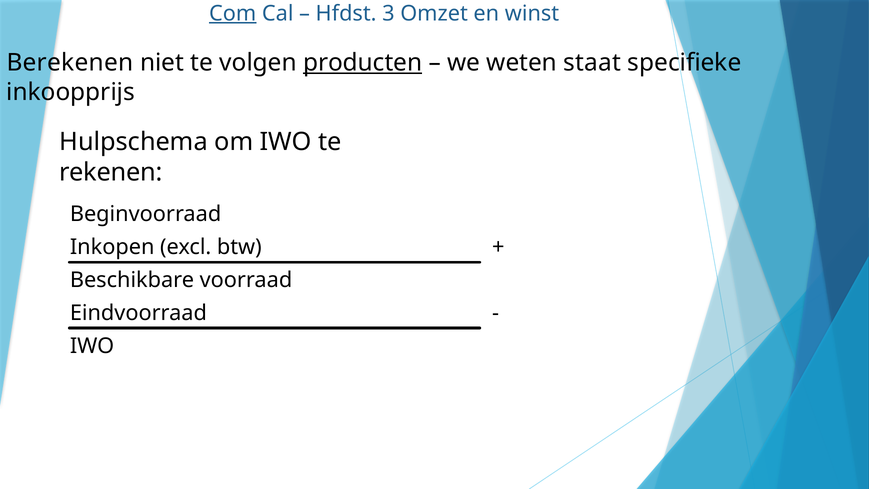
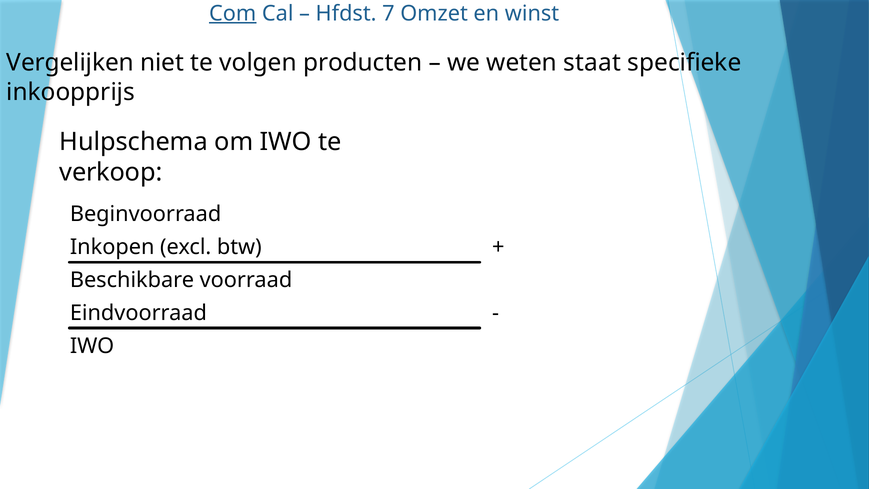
3: 3 -> 7 (388, 14)
Berekenen: Berekenen -> Vergelijken (70, 63)
producten underline: present -> none (363, 63)
rekenen: rekenen -> verkoop (111, 172)
